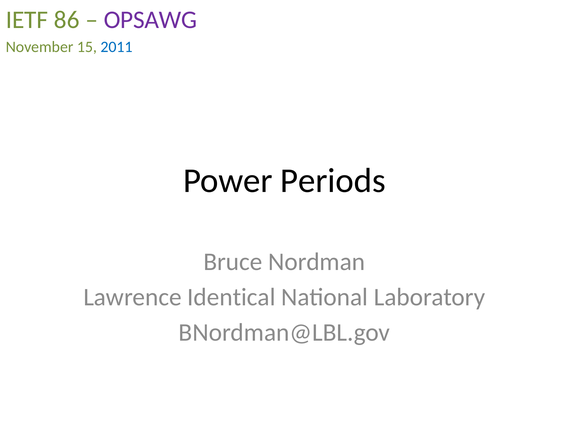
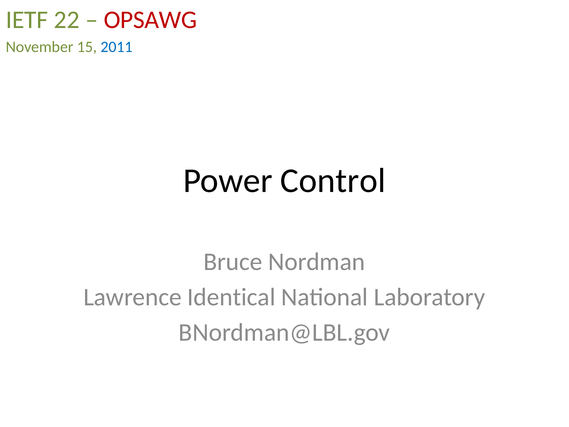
86: 86 -> 22 (67, 20)
OPSAWG colour: purple -> red (150, 20)
Periods: Periods -> Control (333, 181)
